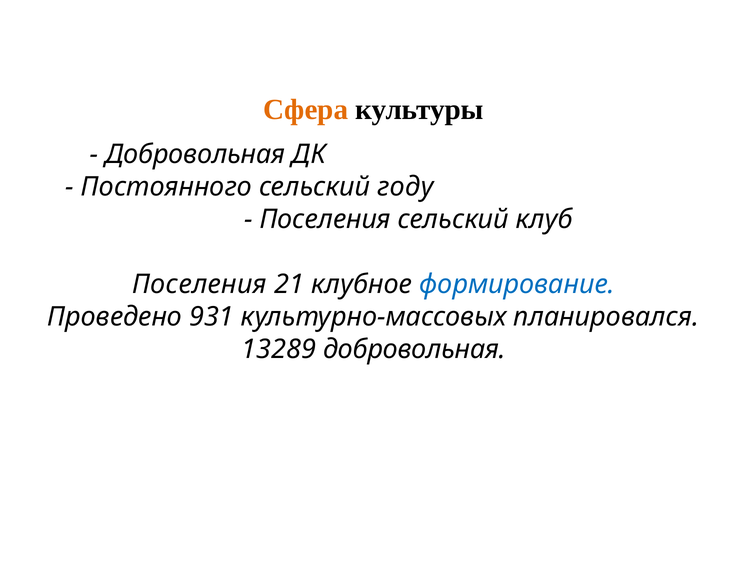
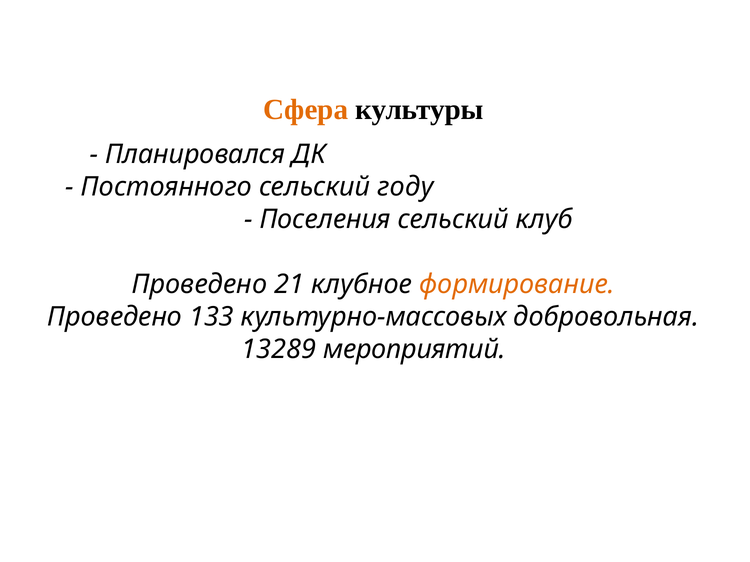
Добровольная: Добровольная -> Планировался (195, 155)
Поселения: Поселения -> Проведено (199, 285)
формирование colour: blue -> orange (517, 285)
931: 931 -> 133 (211, 317)
планировался: планировался -> добровольная (606, 317)
13289 добровольная: добровольная -> мероприятий (414, 349)
